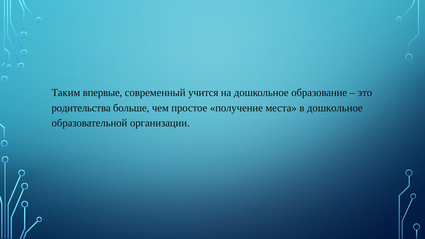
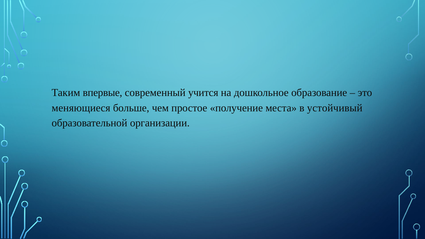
родительства: родительства -> меняющиеся (81, 108)
в дошкольное: дошкольное -> устойчивый (335, 108)
